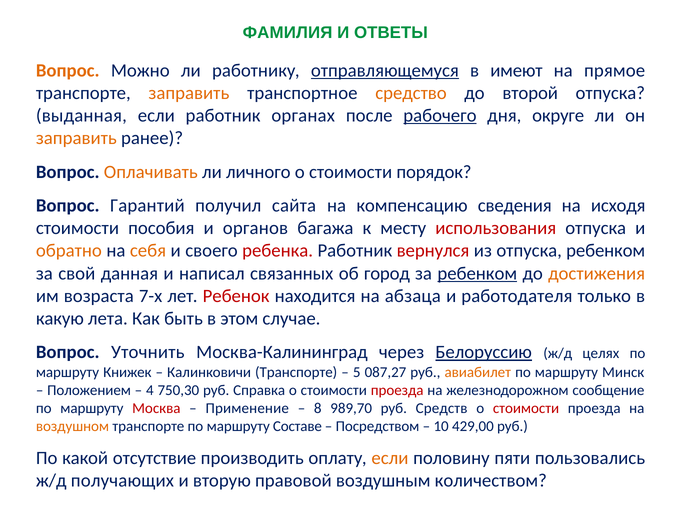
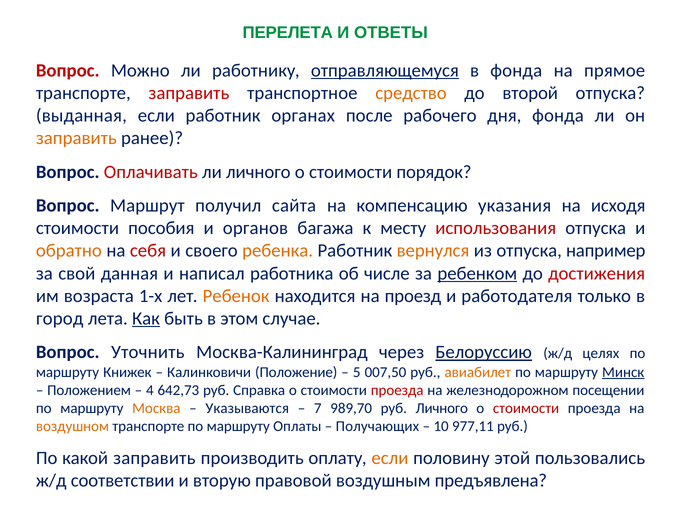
ФАМИЛИЯ: ФАМИЛИЯ -> ПЕРЕЛЕТА (288, 33)
Вопрос colour: orange -> red (68, 70)
в имеют: имеют -> фонда (516, 70)
заправить colour: orange -> red (189, 93)
рабочего underline: present -> none (440, 116)
дня округе: округе -> фонда (558, 116)
Оплачивать colour: orange -> red (151, 172)
Гарантий: Гарантий -> Маршрут (147, 206)
сведения: сведения -> указания (515, 206)
себя colour: orange -> red (148, 251)
ребенка colour: red -> orange (278, 251)
вернулся colour: red -> orange (433, 251)
отпуска ребенком: ребенком -> например (606, 251)
связанных: связанных -> работника (292, 273)
город: город -> числе (387, 273)
достижения colour: orange -> red (597, 273)
7-х: 7-х -> 1-х (151, 296)
Ребенок colour: red -> orange (236, 296)
абзаца: абзаца -> проезд (413, 296)
какую: какую -> город (60, 318)
Как underline: none -> present (146, 318)
Калинковичи Транспорте: Транспорте -> Положение (296, 372)
087,27: 087,27 -> 007,50 (385, 372)
Минск underline: none -> present (623, 372)
750,30: 750,30 -> 642,73 (178, 390)
сообщение: сообщение -> посещении (608, 390)
Москва colour: red -> orange (156, 408)
Применение: Применение -> Указываются (247, 408)
8: 8 -> 7 (318, 408)
руб Средств: Средств -> Личного (442, 408)
Составе: Составе -> Оплаты (297, 426)
Посредством: Посредством -> Получающих (377, 426)
429,00: 429,00 -> 977,11 (473, 426)
какой отсутствие: отсутствие -> заправить (154, 458)
пяти: пяти -> этой (512, 458)
получающих: получающих -> соответствии (123, 481)
количеством: количеством -> предъявлена (491, 481)
